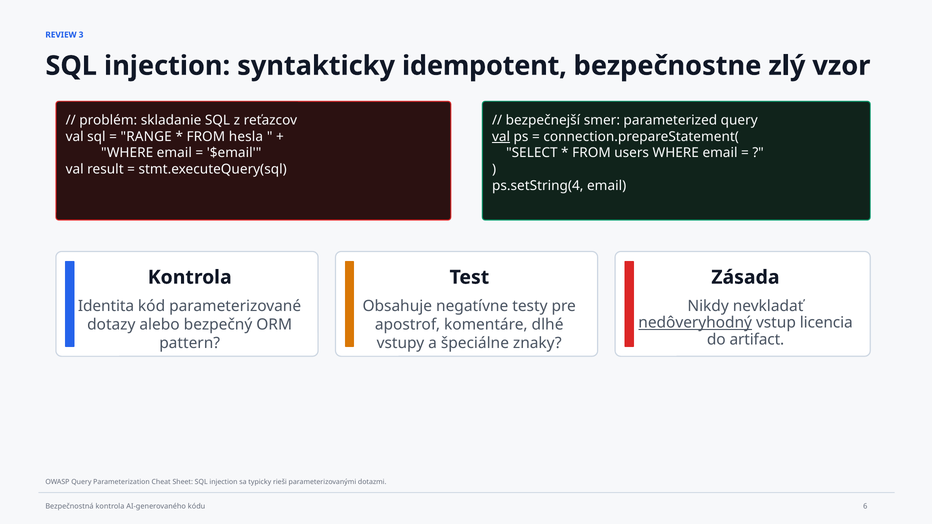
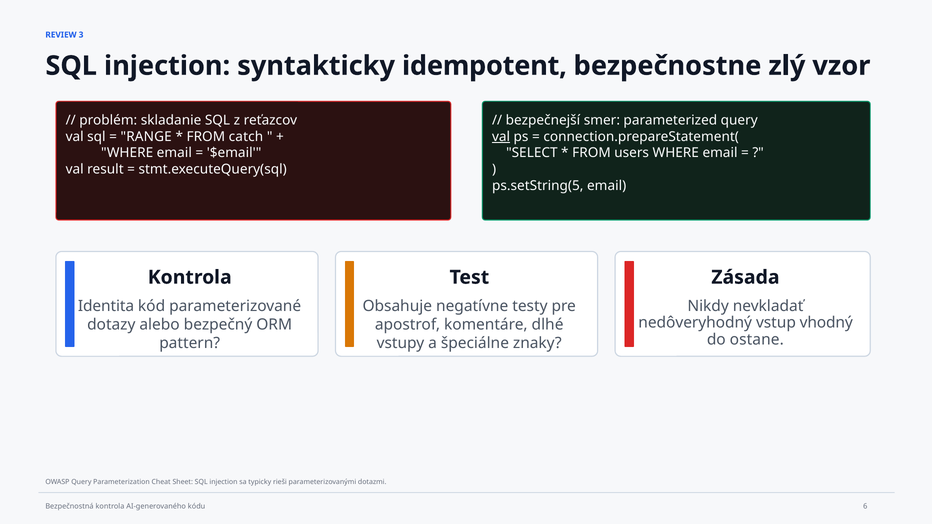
hesla: hesla -> catch (246, 137)
ps.setString(4: ps.setString(4 -> ps.setString(5 (538, 186)
nedôveryhodný underline: present -> none (695, 323)
licencia: licencia -> vhodný (826, 323)
artifact: artifact -> ostane (757, 340)
